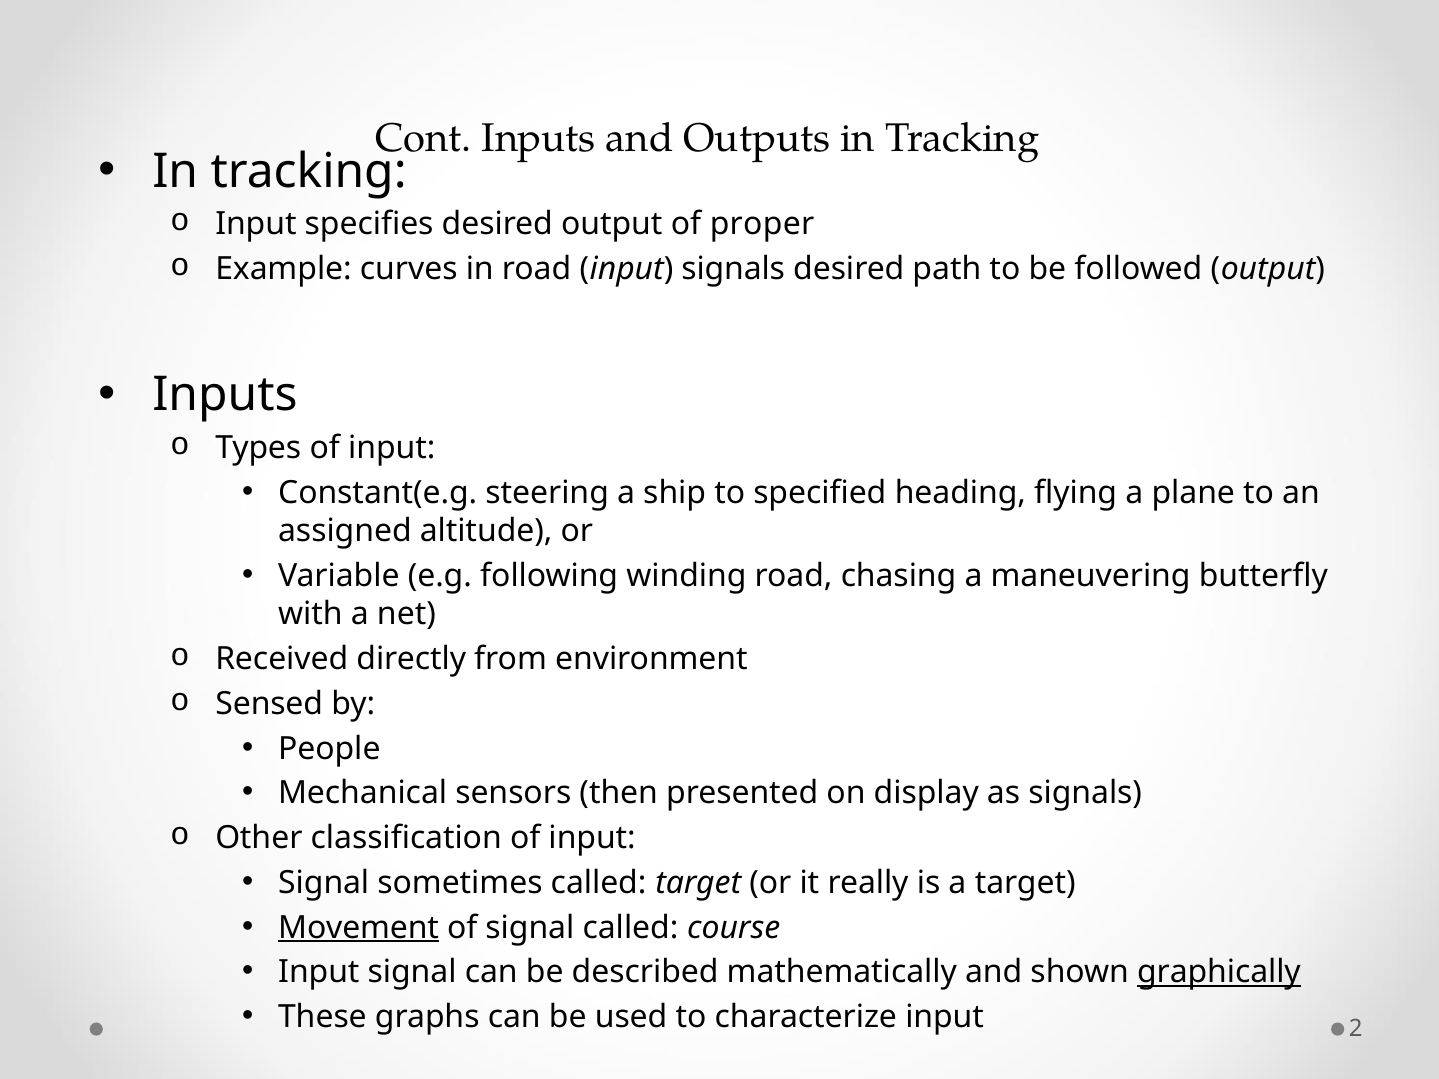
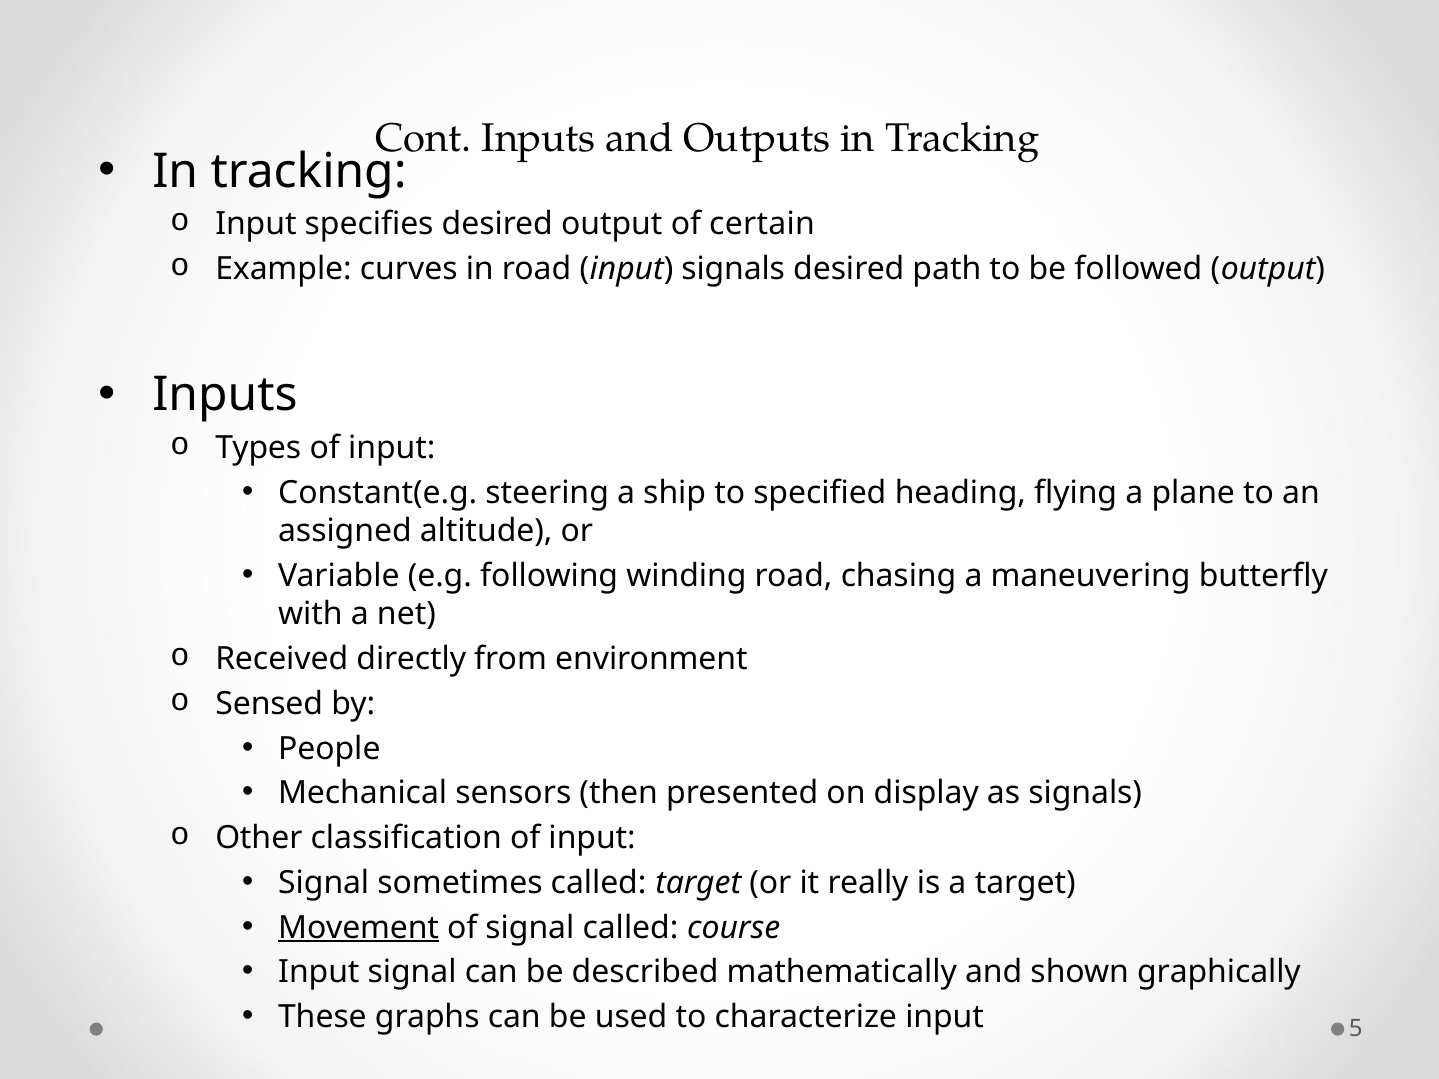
proper: proper -> certain (762, 224)
graphically underline: present -> none (1219, 973)
2: 2 -> 5 (1356, 1029)
